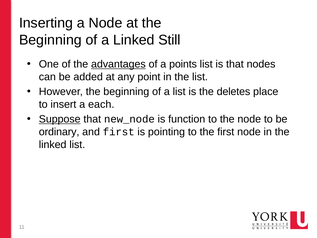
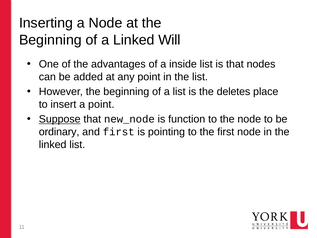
Still: Still -> Will (169, 40)
advantages underline: present -> none (118, 64)
points: points -> inside (183, 64)
a each: each -> point (101, 104)
